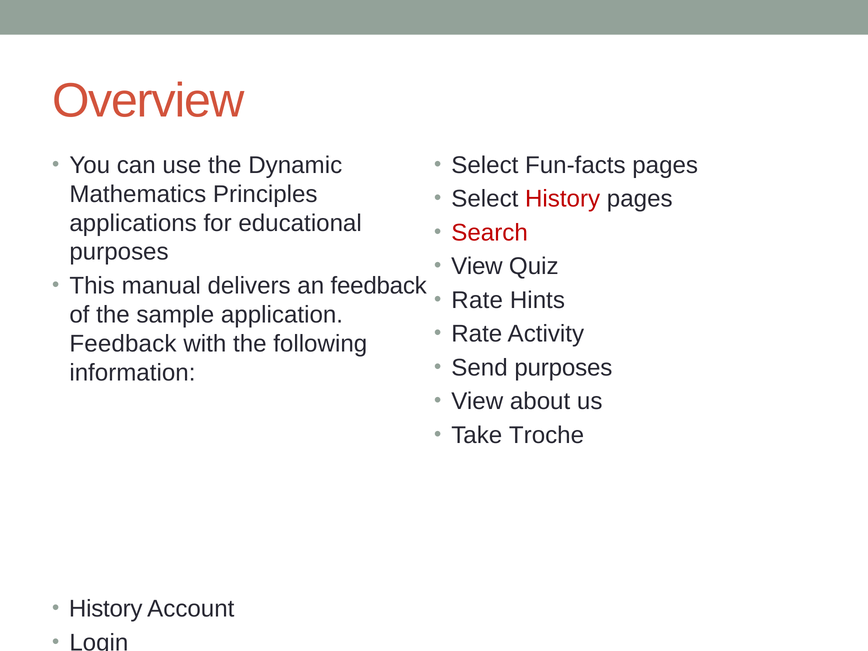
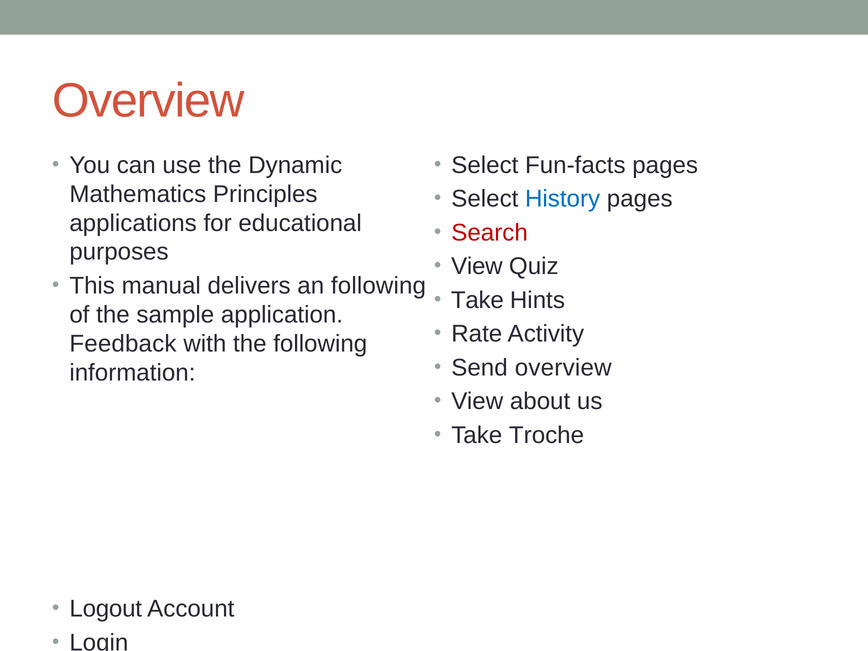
History colour: red -> blue (563, 199)
an feedback: feedback -> following (379, 286)
Rate: Rate -> Take (477, 300)
Send purposes: purposes -> overview (563, 368)
History: History -> Logout (106, 609)
